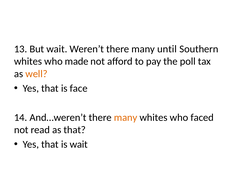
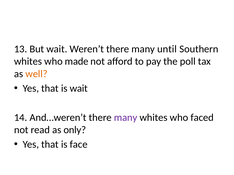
is face: face -> wait (79, 89)
many colour: orange -> purple (126, 118)
as that: that -> only (75, 130)
is wait: wait -> face (79, 145)
